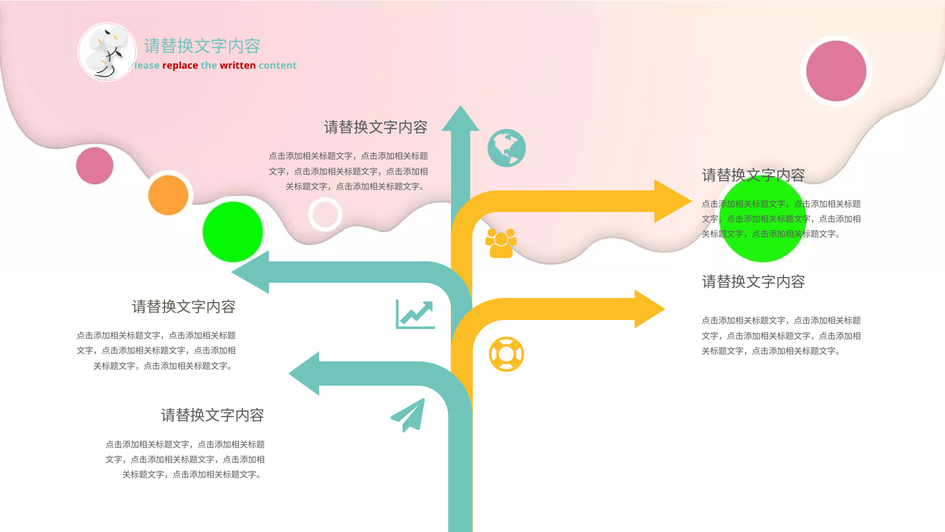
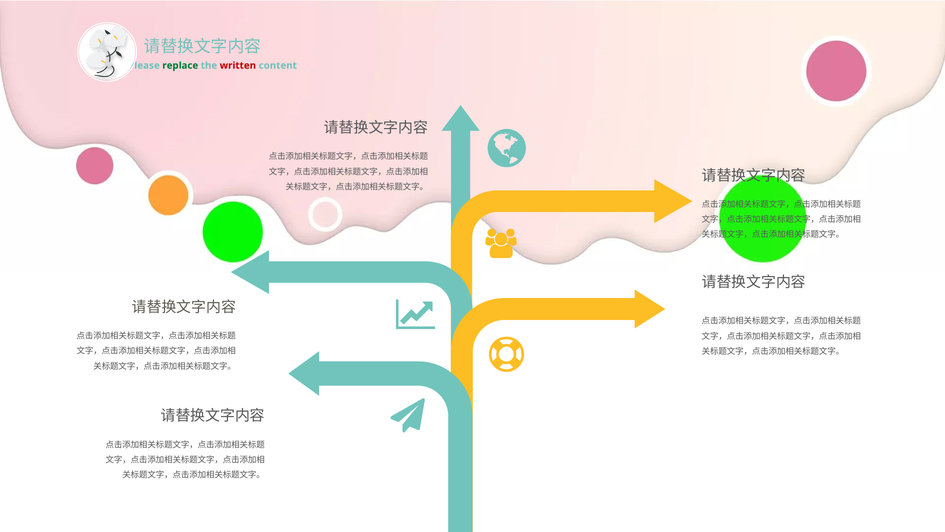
replace colour: red -> green (180, 65)
